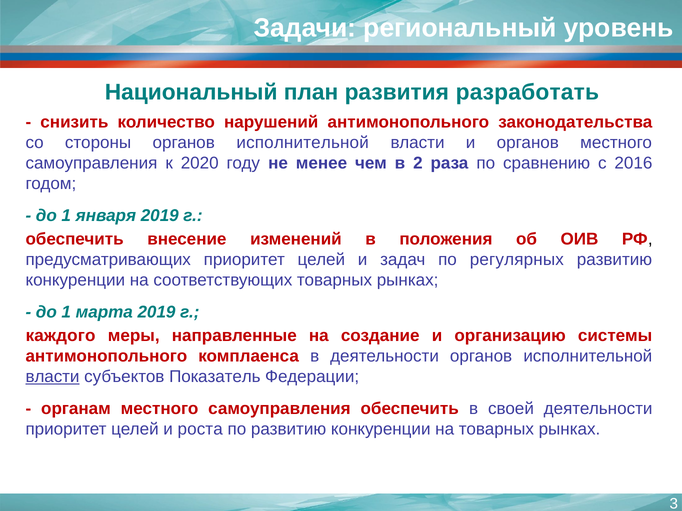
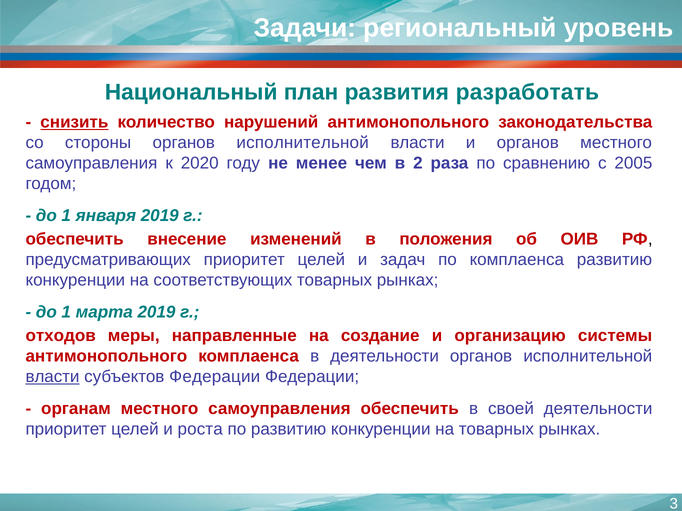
снизить underline: none -> present (74, 122)
2016: 2016 -> 2005 (633, 163)
по регулярных: регулярных -> комплаенса (517, 260)
каждого: каждого -> отходов (61, 336)
субъектов Показатель: Показатель -> Федерации (215, 377)
